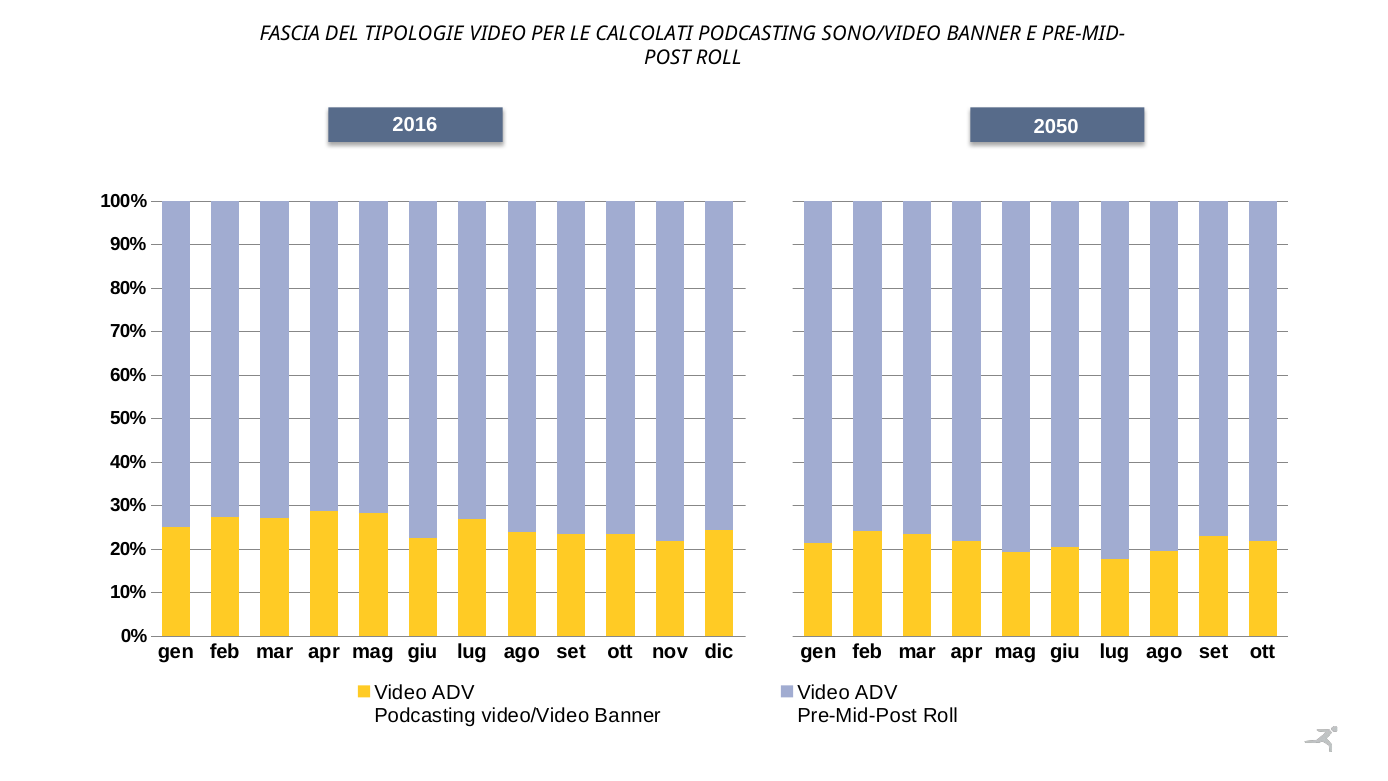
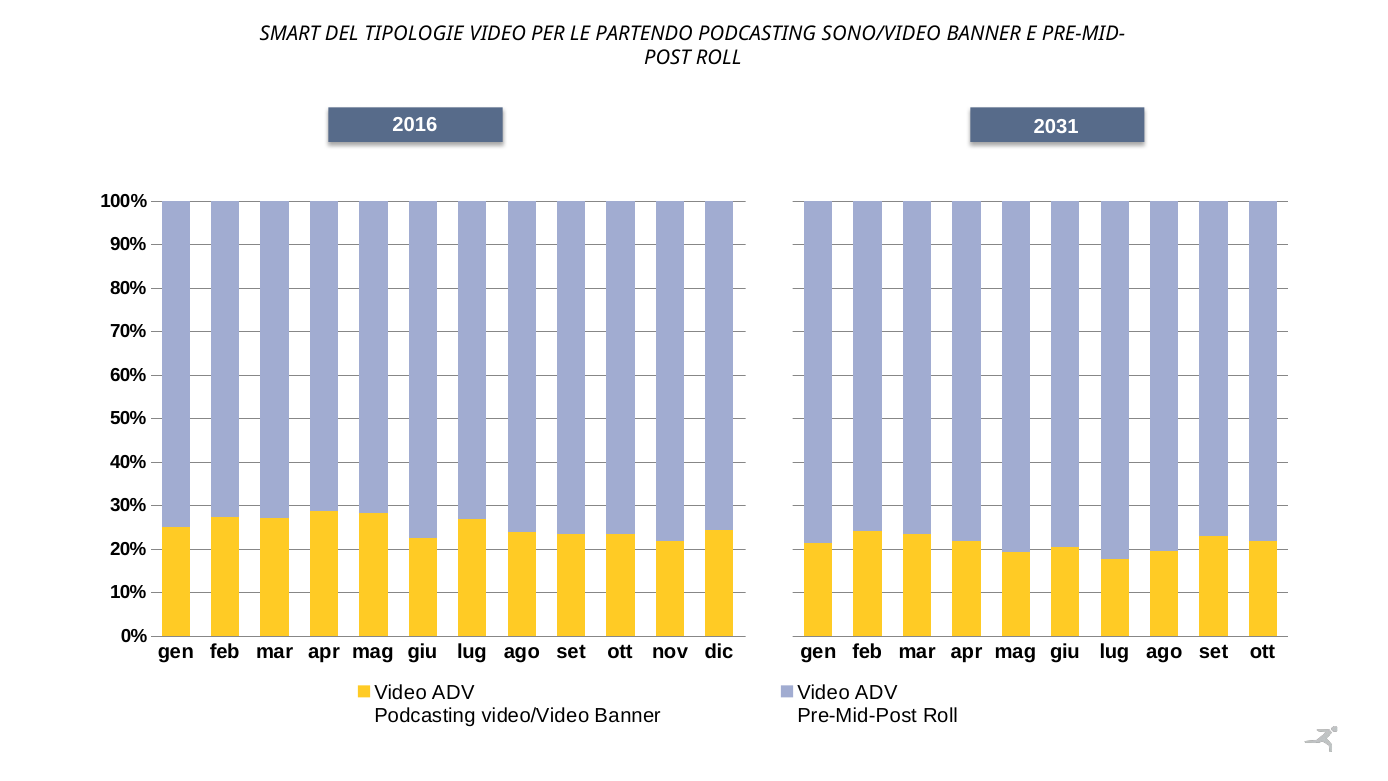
FASCIA: FASCIA -> SMART (290, 34)
CALCOLATI: CALCOLATI -> PARTENDO (644, 34)
2050: 2050 -> 2031 (1056, 126)
